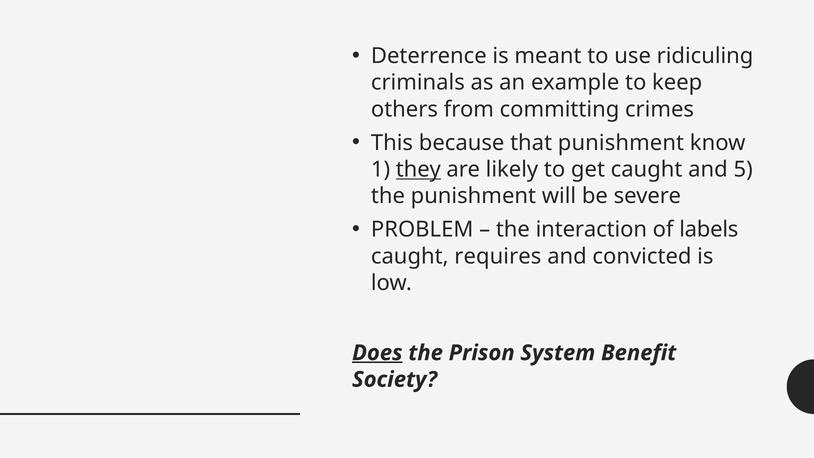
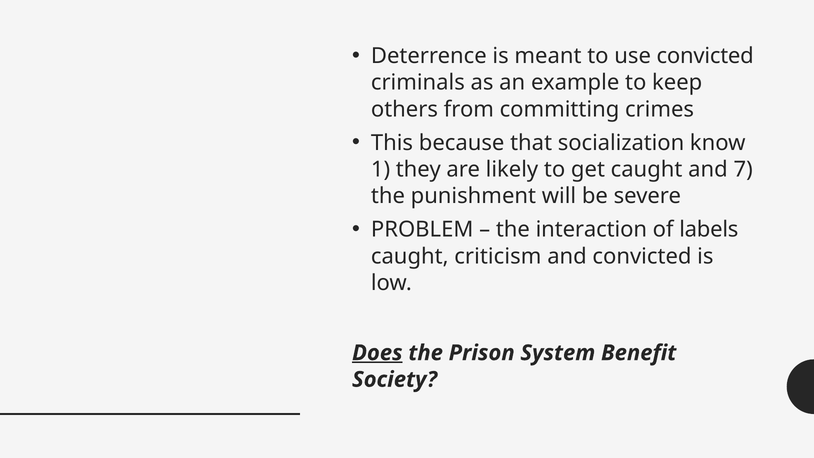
use ridiculing: ridiculing -> convicted (705, 56)
that punishment: punishment -> socialization (621, 143)
they underline: present -> none (418, 169)
5: 5 -> 7 (743, 169)
requires: requires -> criticism (498, 256)
